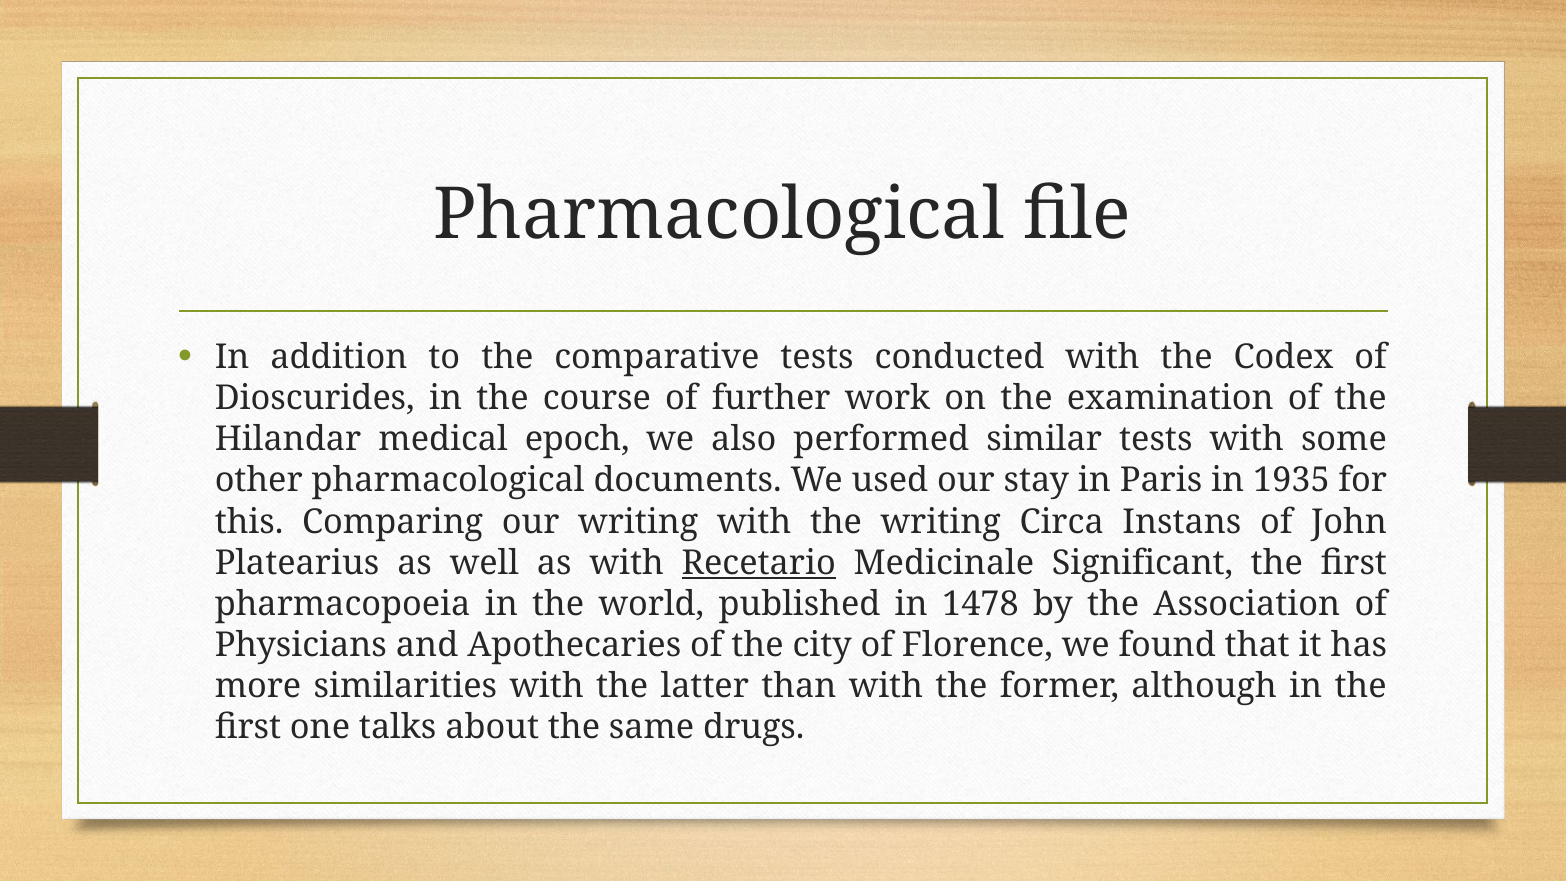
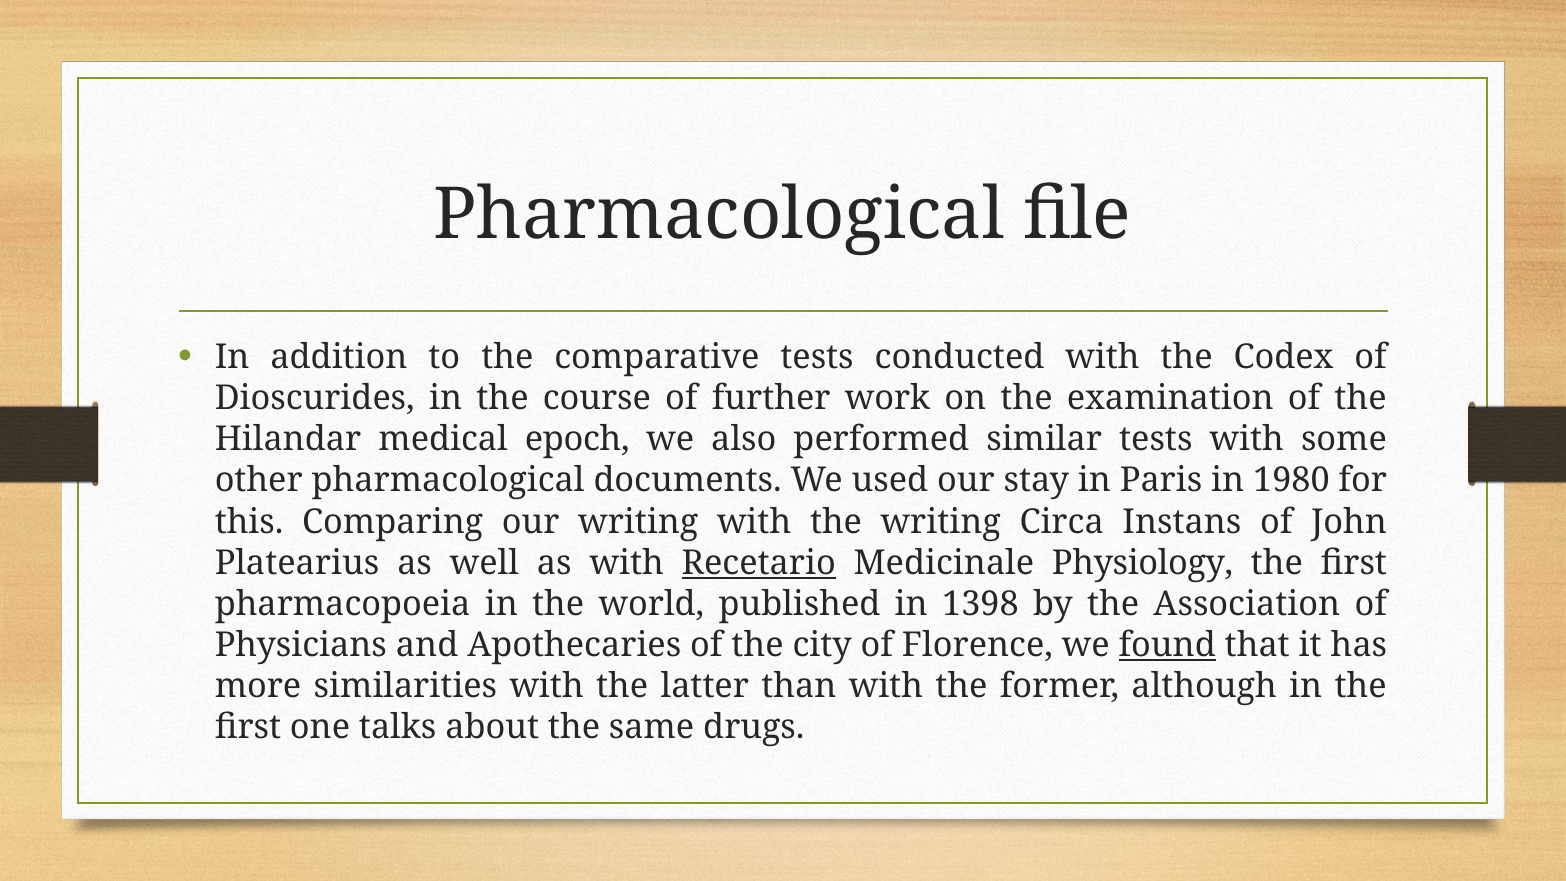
1935: 1935 -> 1980 (1291, 481)
Significant: Significant -> Physiology (1143, 563)
1478: 1478 -> 1398 (980, 604)
found underline: none -> present (1167, 645)
